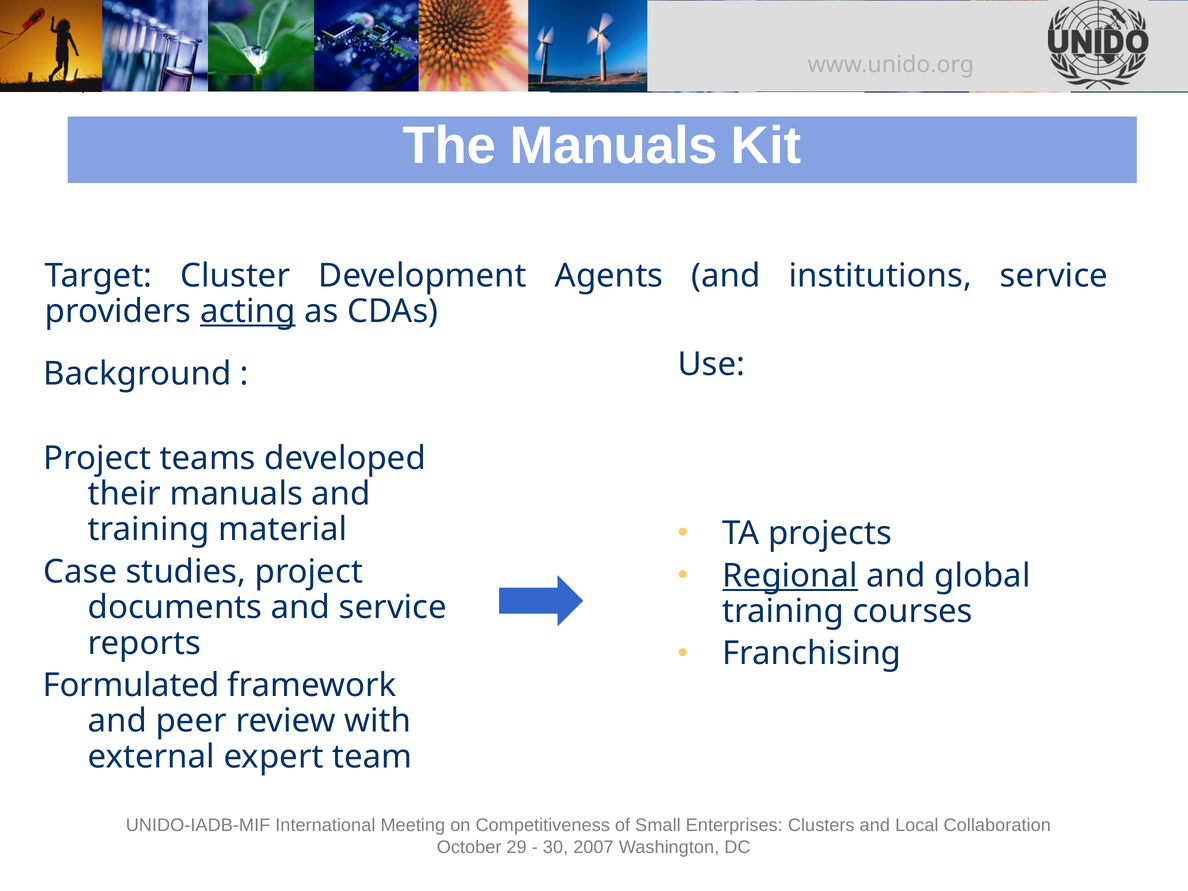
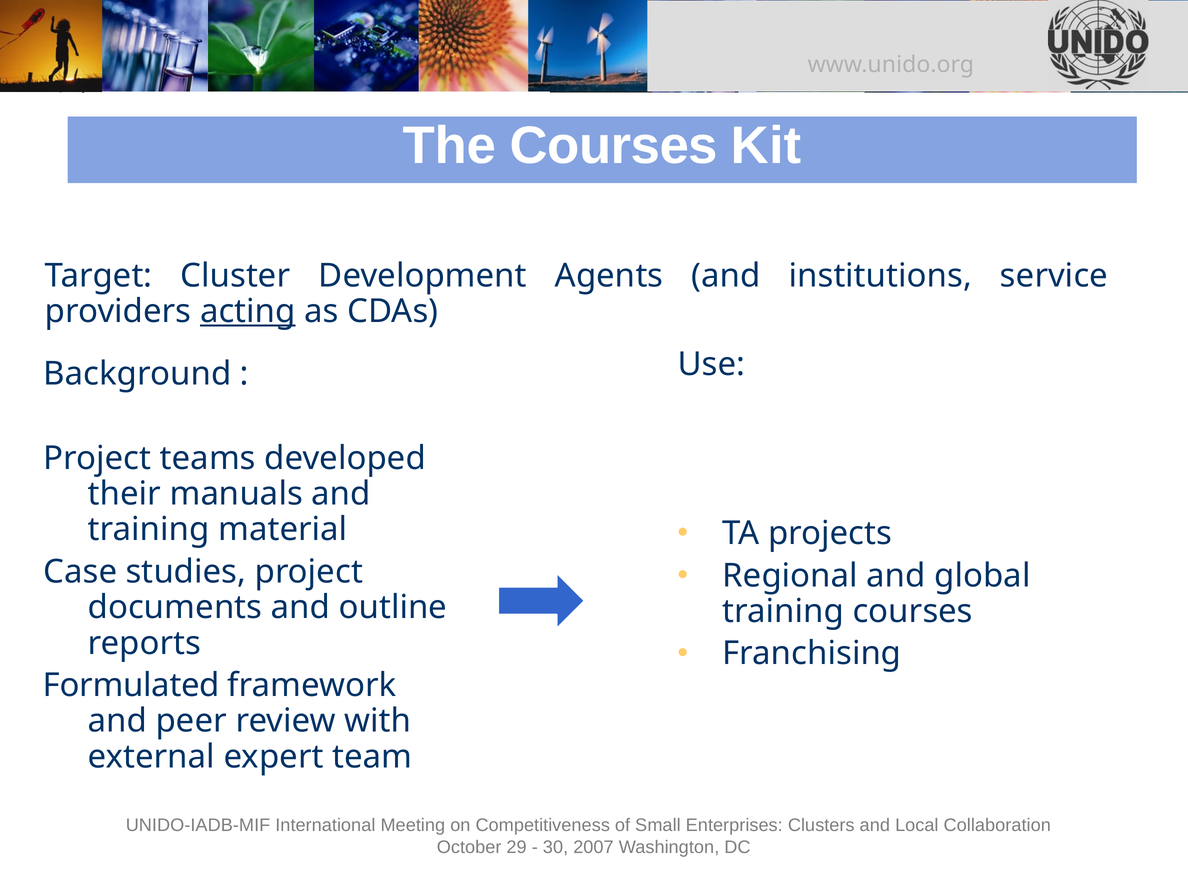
The Manuals: Manuals -> Courses (614, 146)
Regional underline: present -> none (790, 576)
and service: service -> outline (393, 607)
